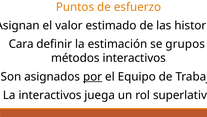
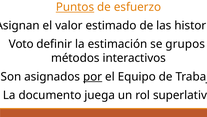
Puntos underline: none -> present (75, 7)
Cara: Cara -> Voto (21, 44)
La interactivos: interactivos -> documento (50, 95)
